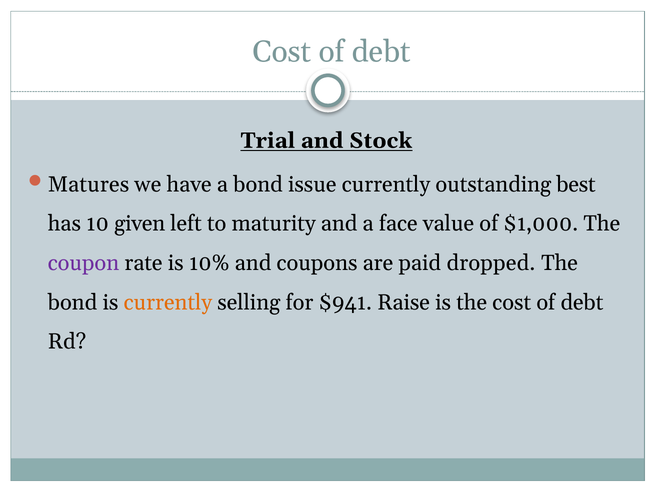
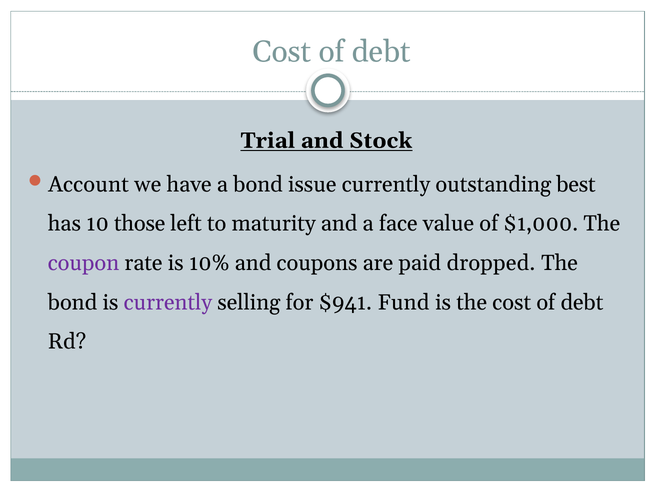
Matures: Matures -> Account (88, 184)
given: given -> those (140, 224)
currently colour: orange -> purple (168, 302)
Raise: Raise -> Fund (403, 302)
